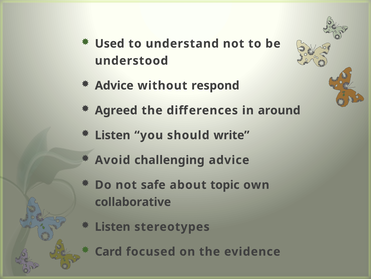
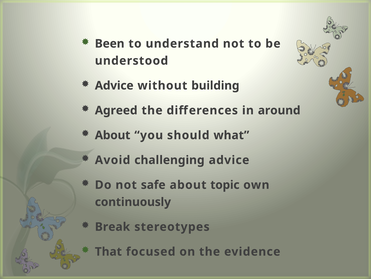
Used: Used -> Been (110, 44)
respond: respond -> building (215, 85)
Listen: Listen -> About (113, 135)
write: write -> what (231, 135)
collaborative: collaborative -> continuously (133, 201)
Listen: Listen -> Break (112, 226)
Card: Card -> That (108, 251)
